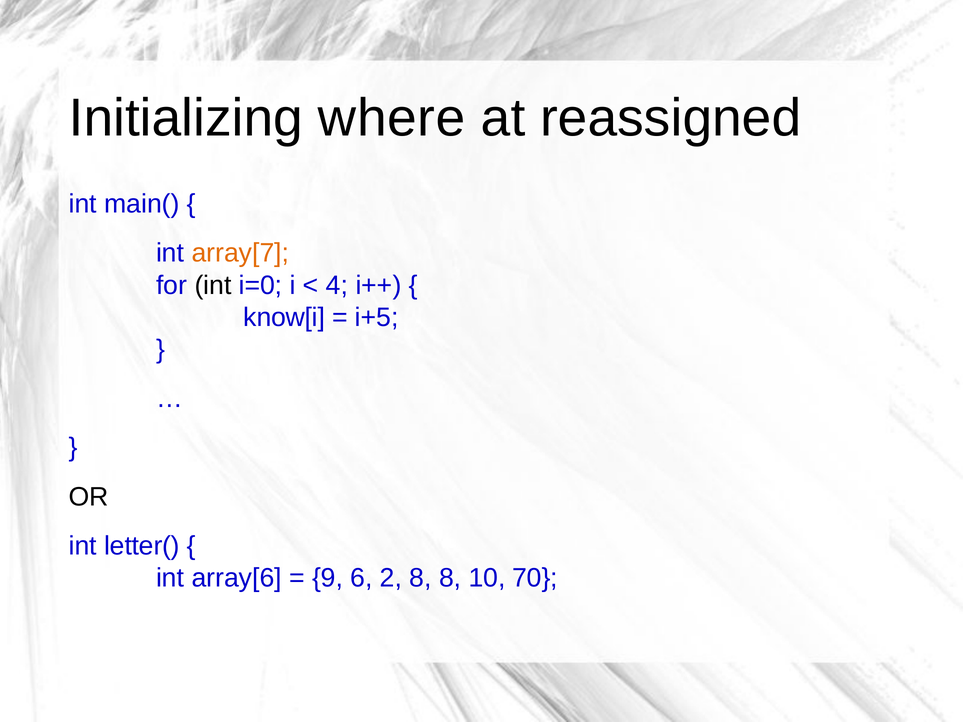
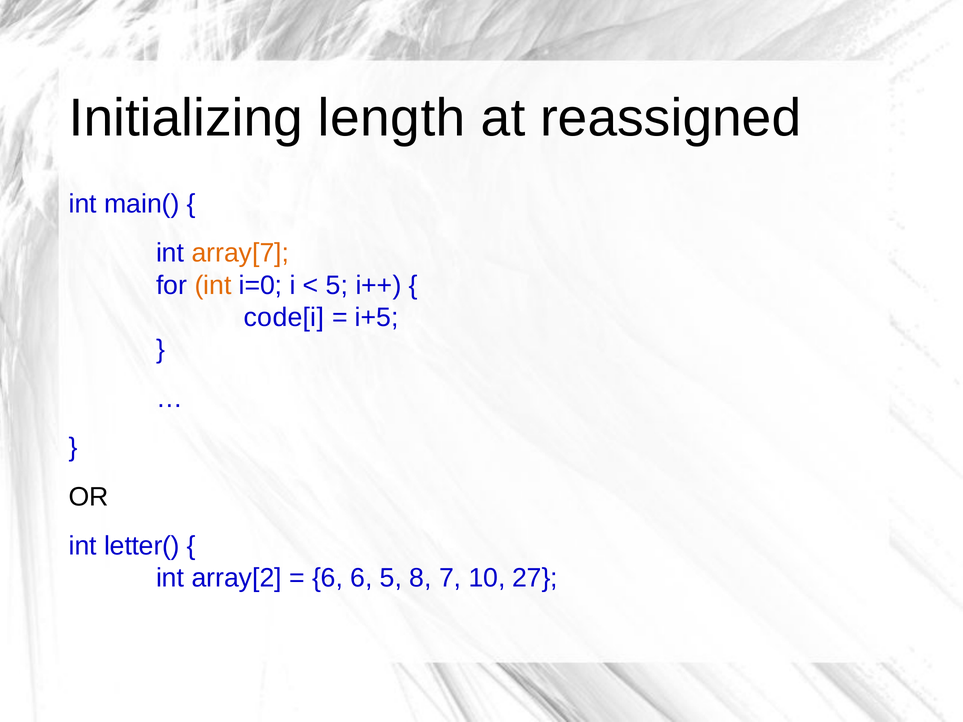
where: where -> length (392, 118)
int colour: black -> orange (213, 285)
4: 4 -> 5 (337, 285)
know[i: know[i -> code[i (284, 317)
array[6: array[6 -> array[2 (237, 578)
9: 9 -> 6 (328, 578)
6 2: 2 -> 5 (391, 578)
8 8: 8 -> 7 (450, 578)
70: 70 -> 27 (535, 578)
